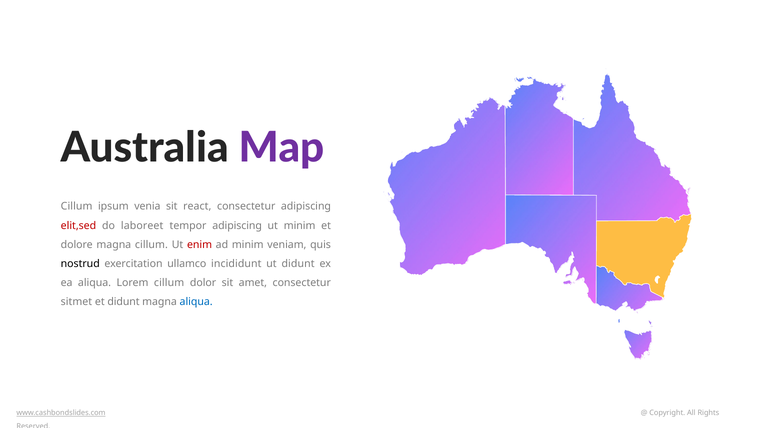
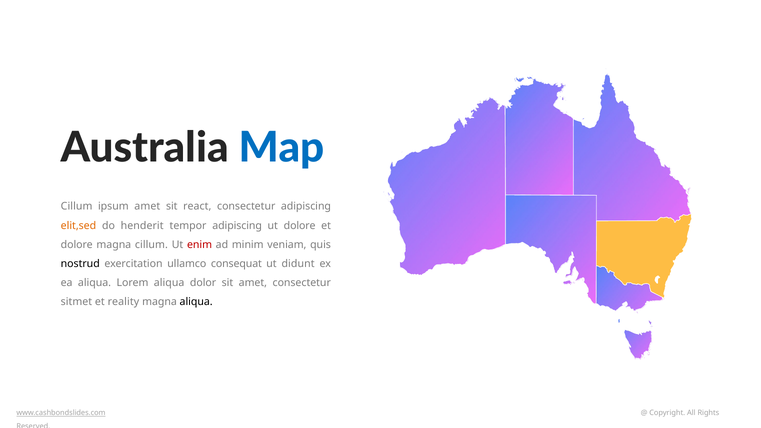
Map colour: purple -> blue (282, 148)
ipsum venia: venia -> amet (147, 207)
elit,sed colour: red -> orange (78, 226)
laboreet: laboreet -> henderit (142, 226)
ut minim: minim -> dolore (300, 226)
incididunt: incididunt -> consequat (236, 264)
Lorem cillum: cillum -> aliqua (169, 283)
et didunt: didunt -> reality (123, 302)
aliqua colour: blue -> black (196, 302)
